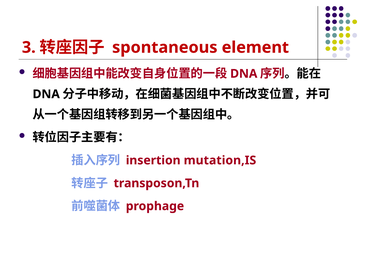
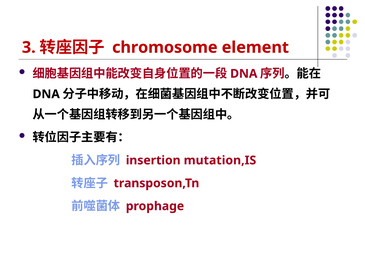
spontaneous: spontaneous -> chromosome (165, 47)
